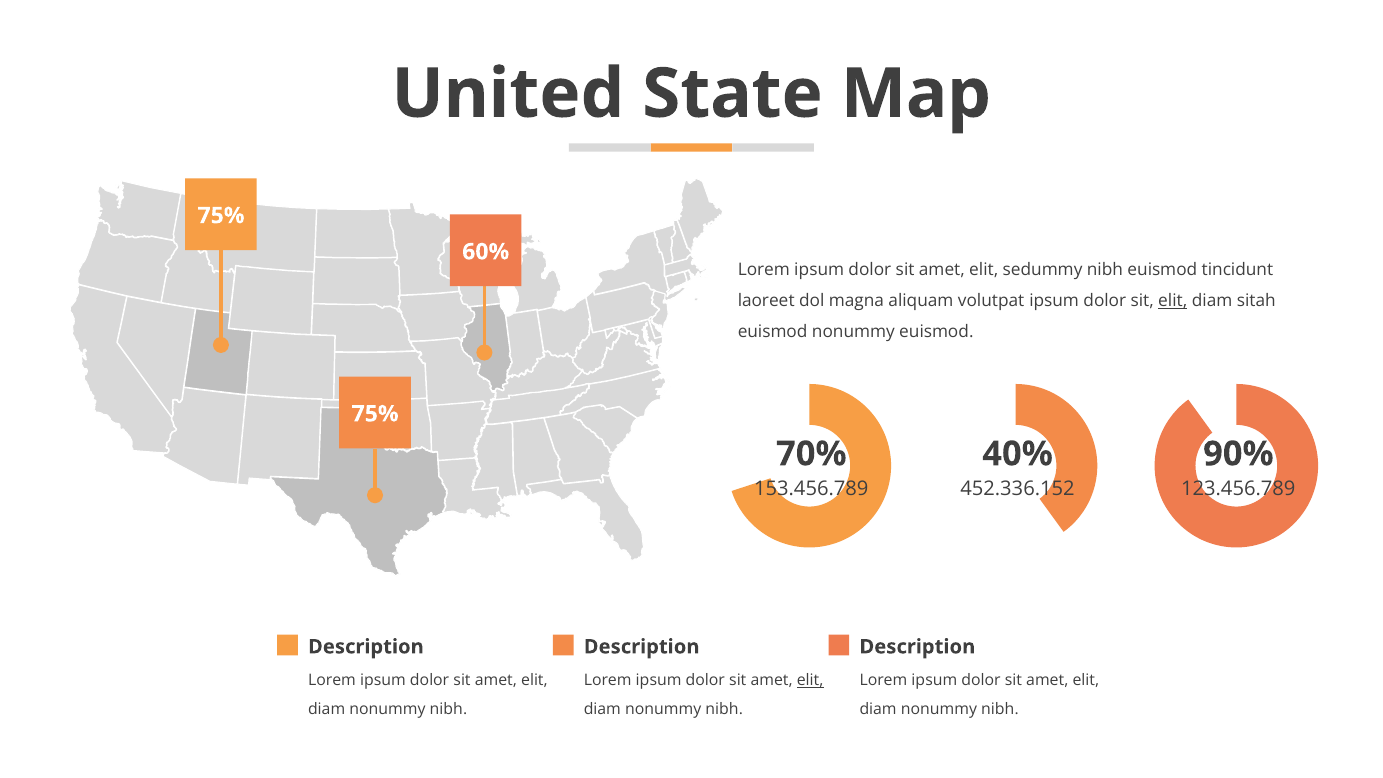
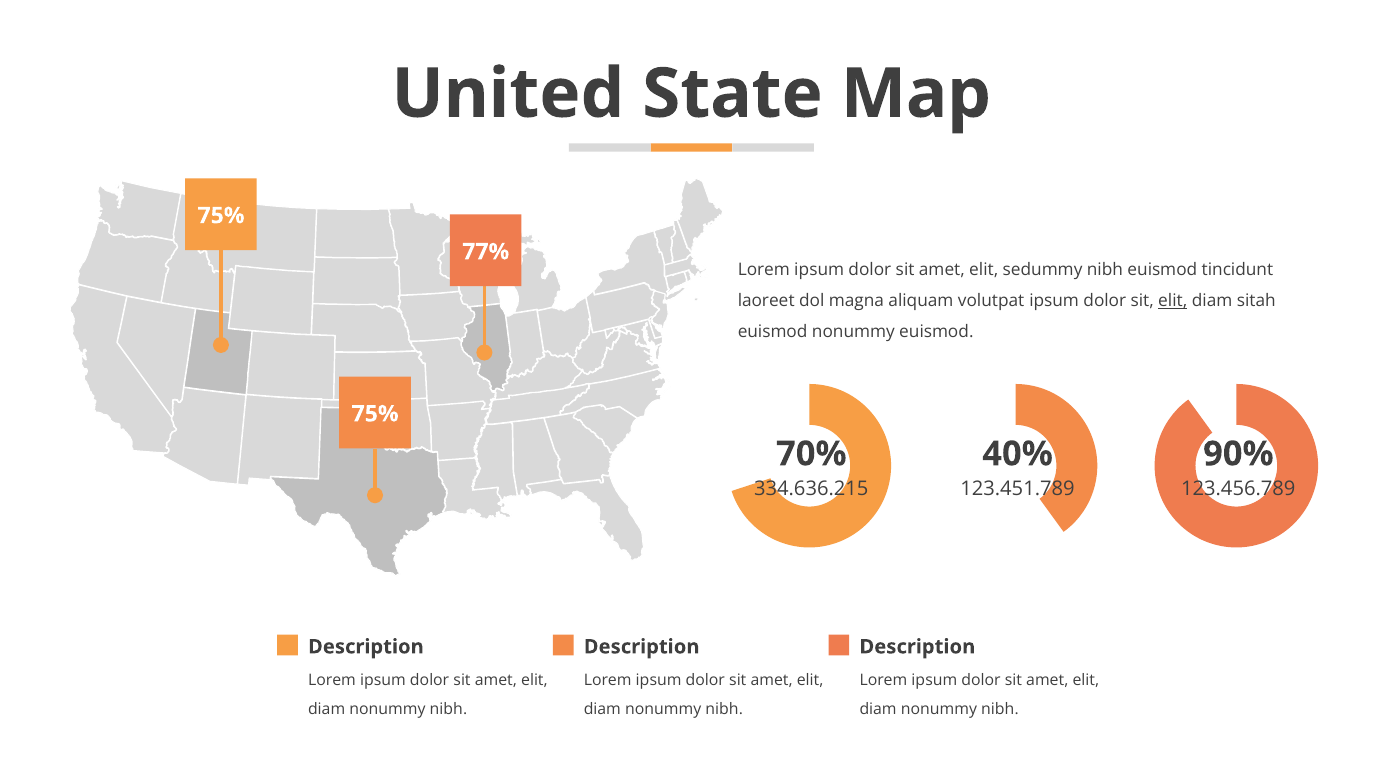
60%: 60% -> 77% (486, 252)
153.456.789: 153.456.789 -> 334.636.215 (811, 488)
452.336.152: 452.336.152 -> 123.451.789 (1017, 488)
elit underline: present -> none (810, 681)
